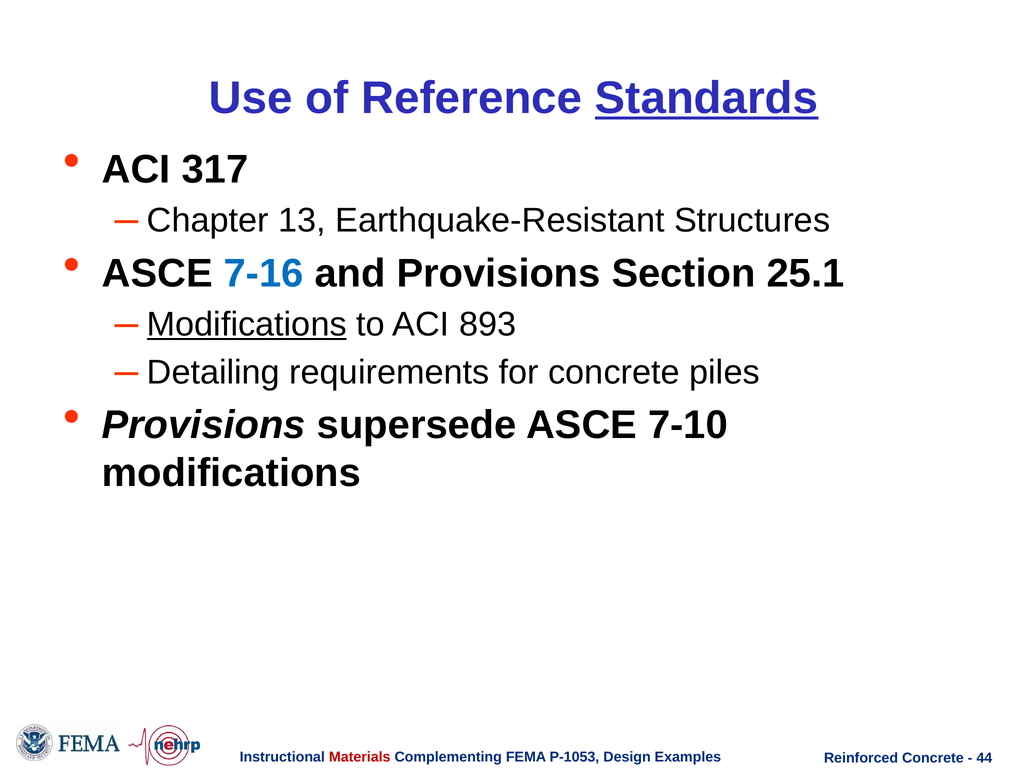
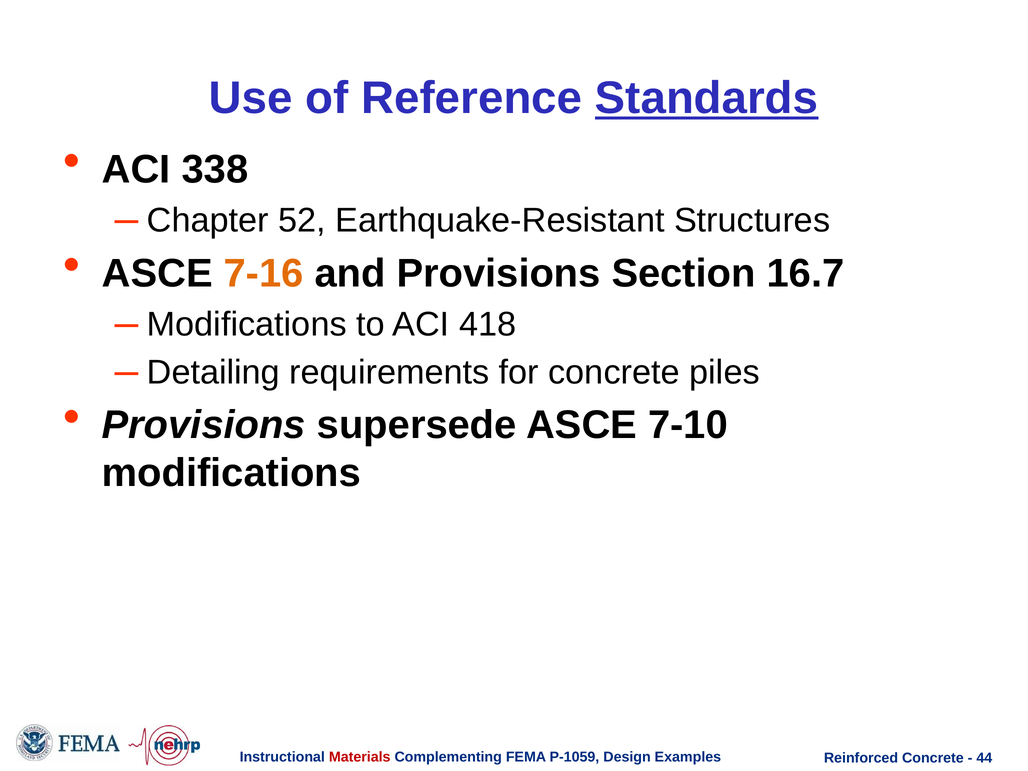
317: 317 -> 338 (215, 169)
13: 13 -> 52 (302, 220)
7-16 colour: blue -> orange (264, 273)
25.1: 25.1 -> 16.7 (805, 273)
Modifications underline: present -> none (247, 324)
893: 893 -> 418 (488, 324)
P-1053: P-1053 -> P-1059 (574, 757)
